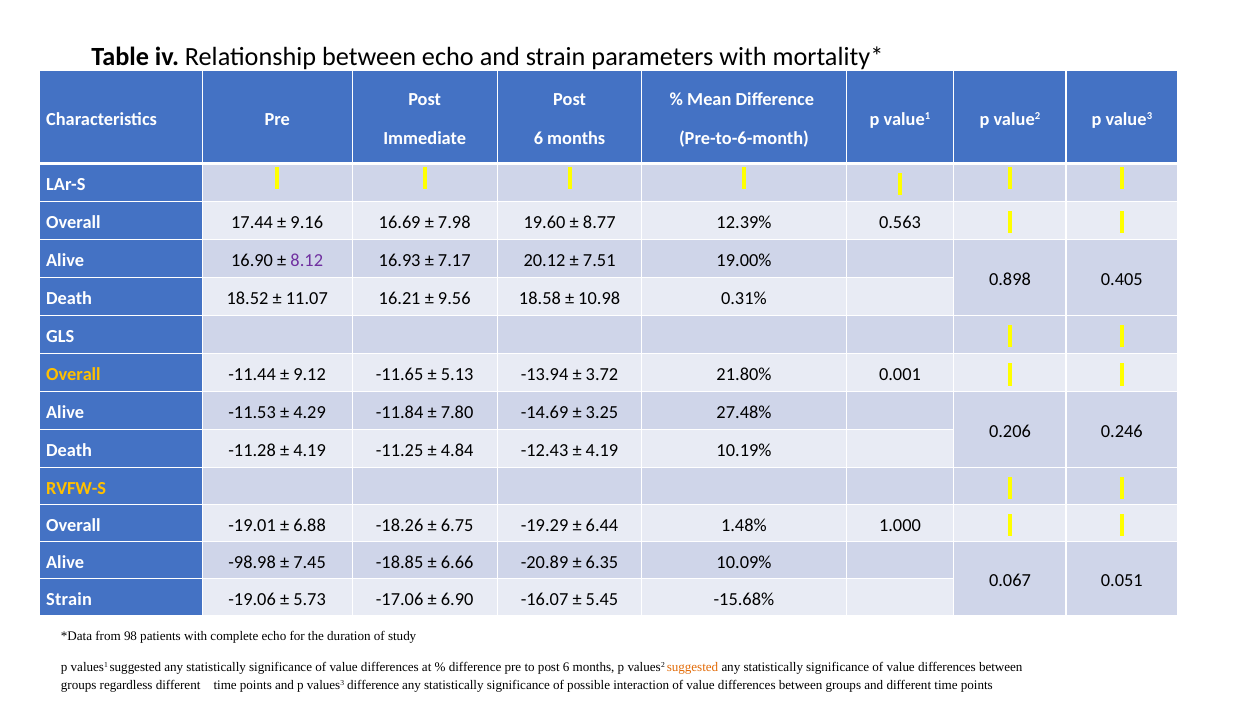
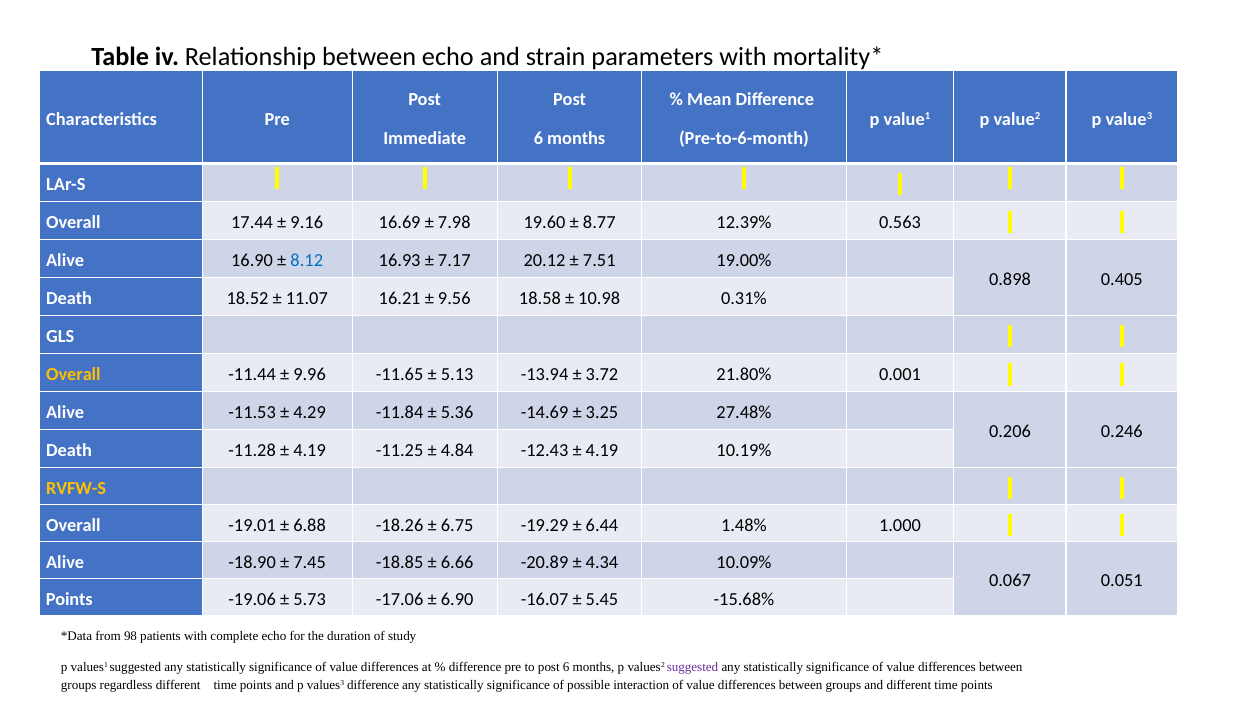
8.12 colour: purple -> blue (307, 260)
9.12: 9.12 -> 9.96 (310, 374)
7.80: 7.80 -> 5.36 (457, 412)
-98.98: -98.98 -> -18.90 (252, 562)
6.35: 6.35 -> 4.34 (602, 562)
Strain: Strain -> Points (69, 599)
suggested colour: orange -> purple (693, 667)
